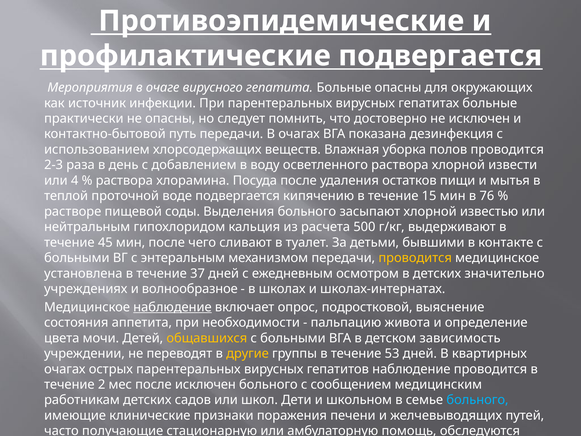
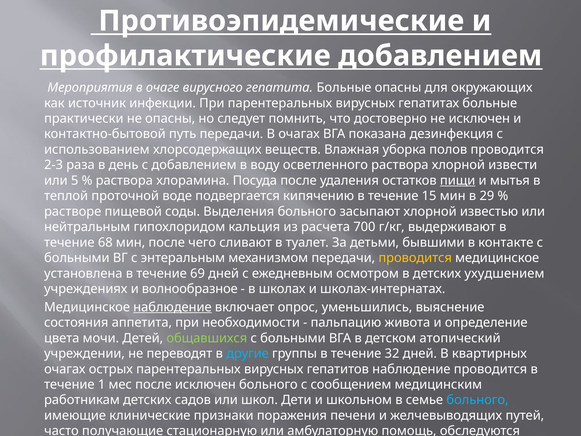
профилактические подвергается: подвергается -> добавлением (440, 56)
4: 4 -> 5 (75, 180)
пищи underline: none -> present (458, 180)
76: 76 -> 29 (487, 196)
500: 500 -> 700 (364, 227)
45: 45 -> 68 (105, 242)
37: 37 -> 69 (197, 273)
значительно: значительно -> ухудшением (504, 273)
подростковой: подростковой -> уменьшились (367, 307)
общавшихся colour: yellow -> light green (207, 338)
зависимость: зависимость -> атопический (460, 338)
другие colour: yellow -> light blue (247, 353)
53: 53 -> 32 (392, 353)
2: 2 -> 1 (102, 384)
